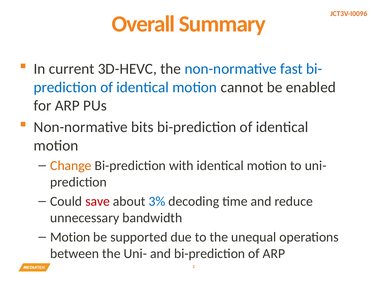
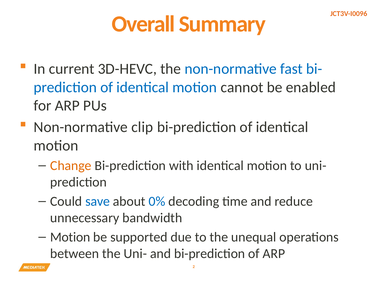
bits: bits -> clip (142, 127)
save colour: red -> blue (98, 201)
3%: 3% -> 0% (157, 201)
